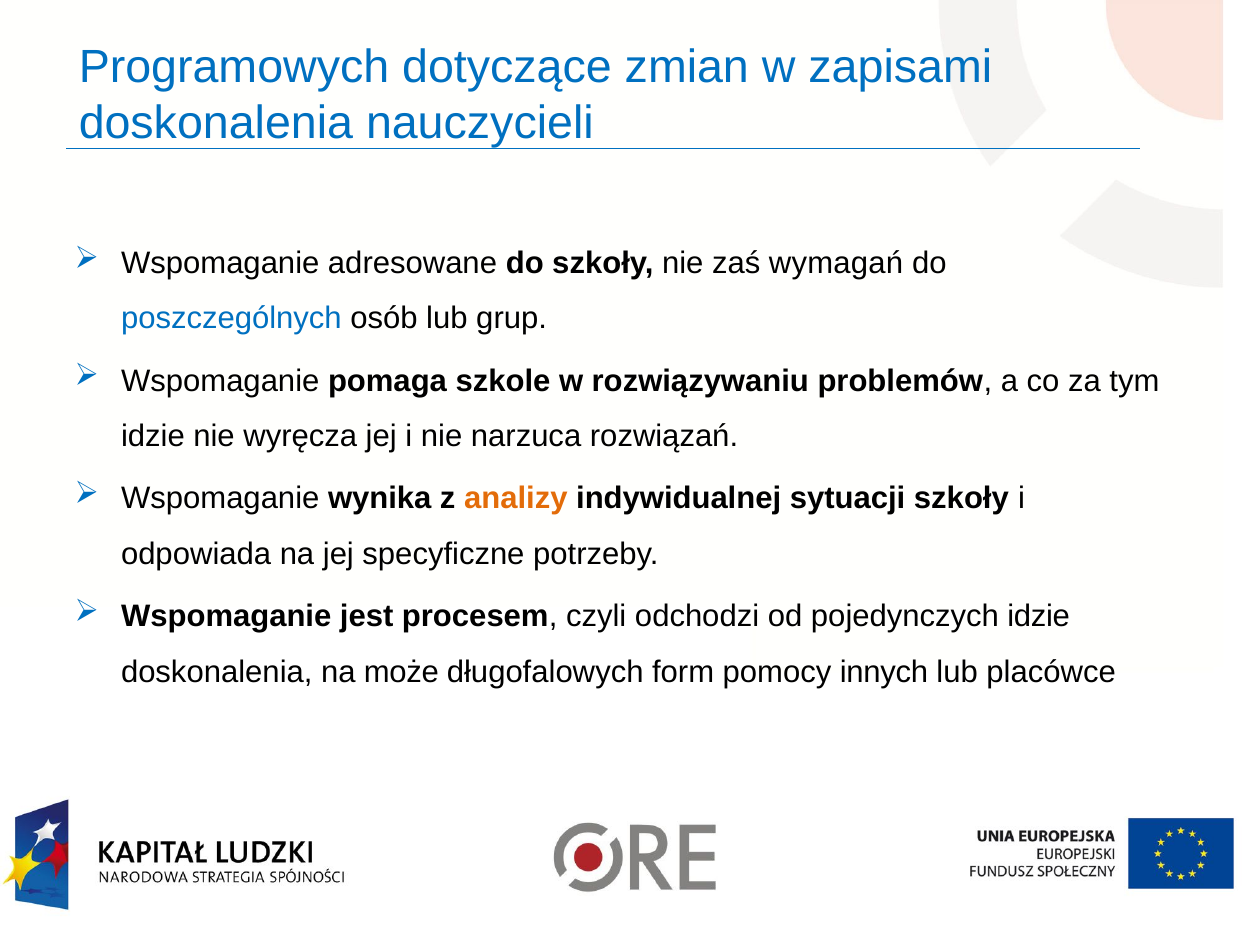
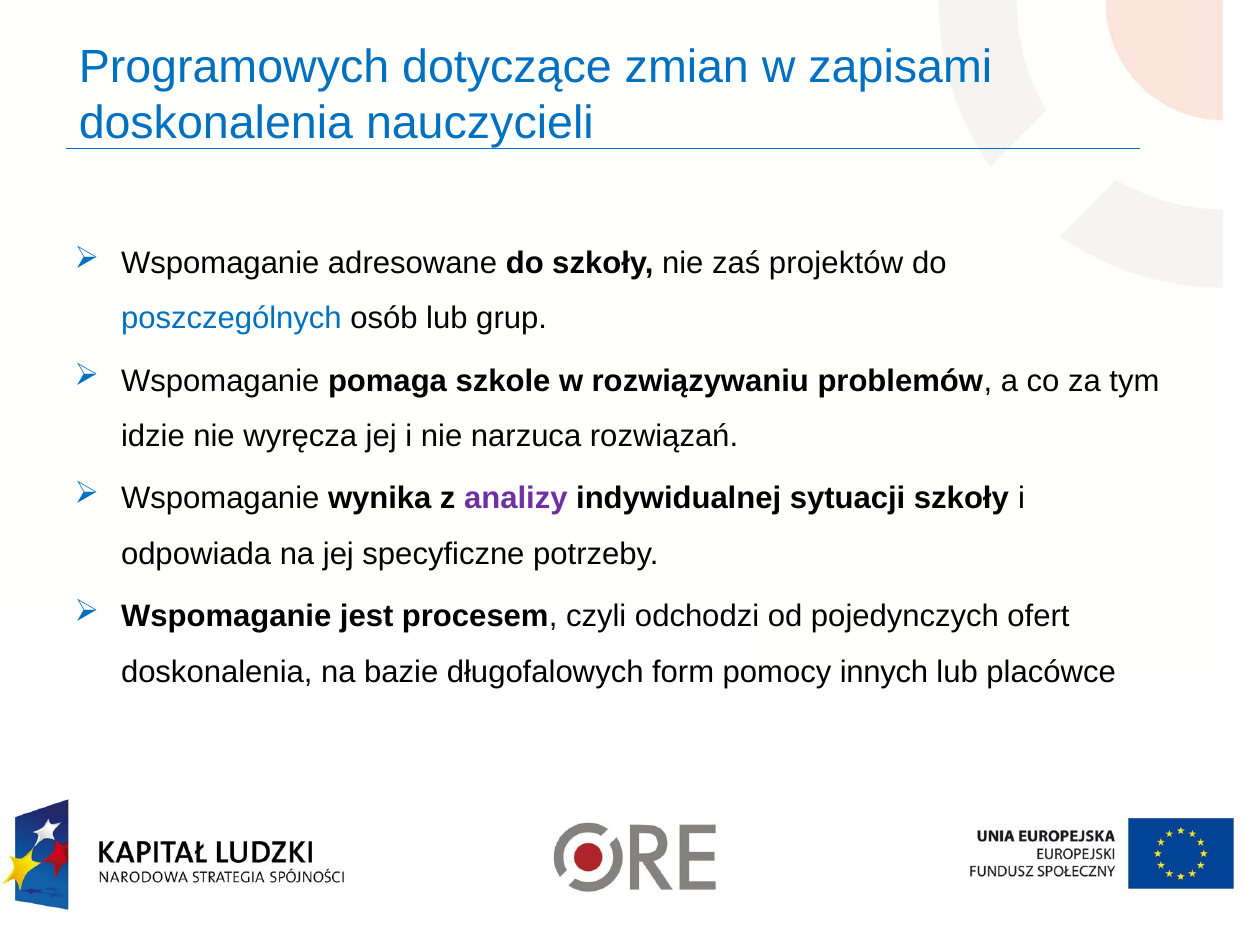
wymagań: wymagań -> projektów (836, 263)
analizy colour: orange -> purple (516, 499)
pojedynczych idzie: idzie -> ofert (1038, 617)
może: może -> bazie (401, 673)
